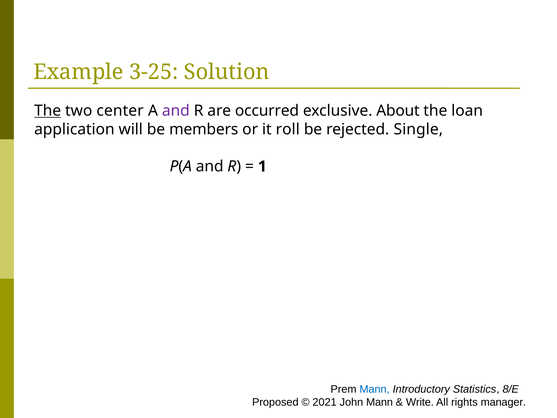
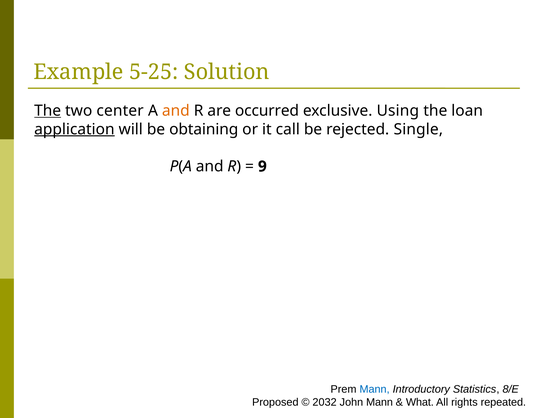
3-25: 3-25 -> 5-25 (154, 72)
and colour: purple -> orange (176, 111)
About: About -> Using (398, 111)
application underline: none -> present (74, 129)
members: members -> obtaining (204, 129)
roll: roll -> call (288, 129)
1: 1 -> 9 (262, 166)
2021: 2021 -> 2032 (325, 402)
Write: Write -> What (420, 402)
manager: manager -> repeated (503, 402)
